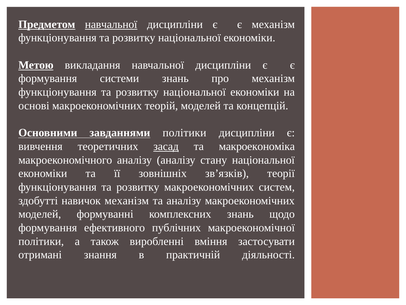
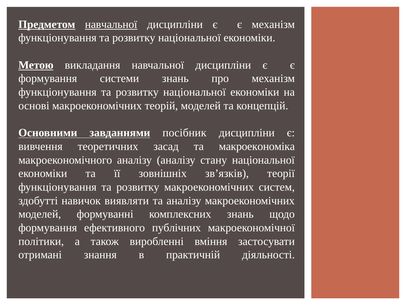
завданнями політики: політики -> посібник (185, 133)
засад underline: present -> none (166, 146)
навичок механізм: механізм -> виявляти (127, 200)
